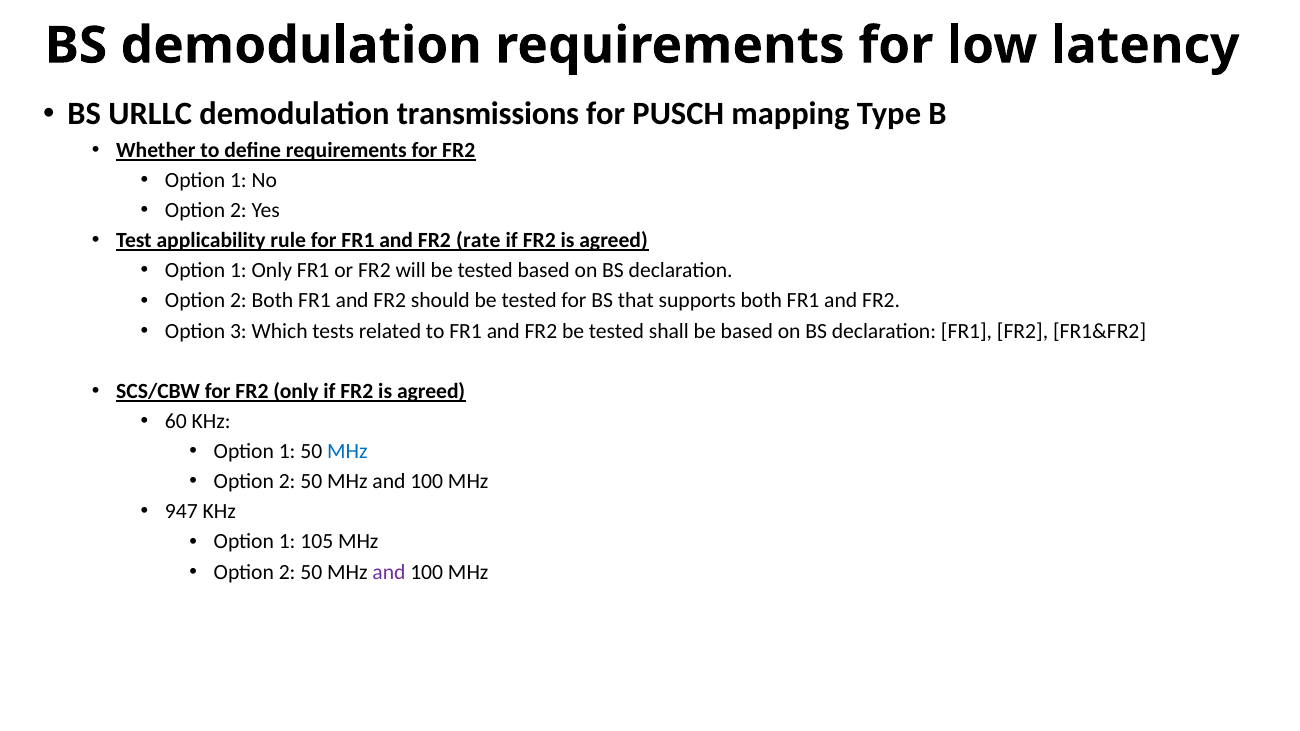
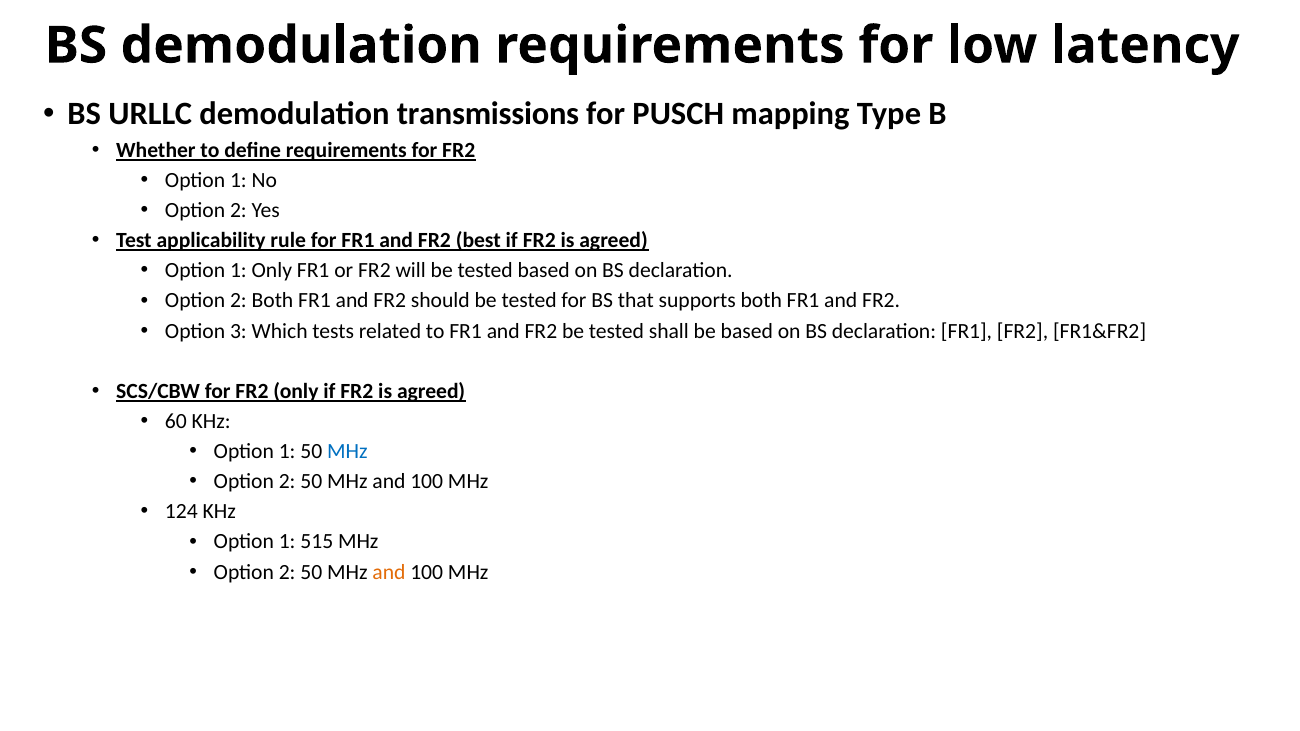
rate: rate -> best (478, 241)
947: 947 -> 124 (181, 512)
105: 105 -> 515 (317, 542)
and colour: purple -> orange (389, 572)
